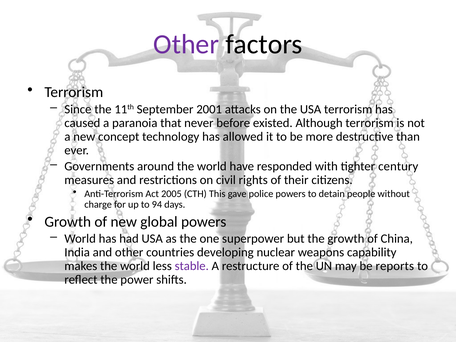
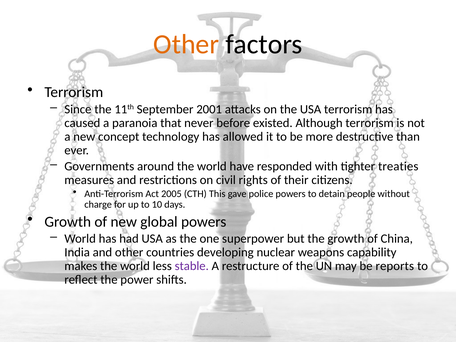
Other colour: purple -> orange (186, 44)
century: century -> treaties (398, 166)
94: 94 -> 10 (157, 205)
